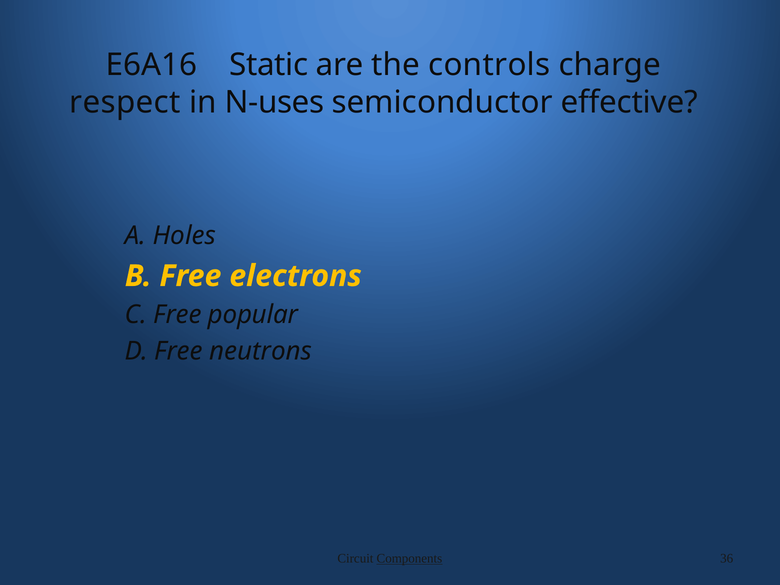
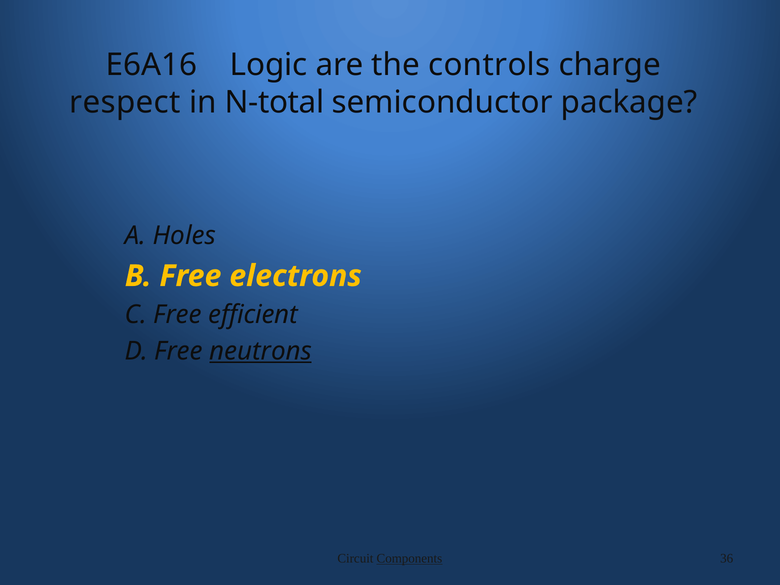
Static: Static -> Logic (269, 65)
N-uses: N-uses -> N-total (274, 103)
effective: effective -> package (629, 103)
popular: popular -> efficient (253, 315)
neutrons underline: none -> present (261, 351)
